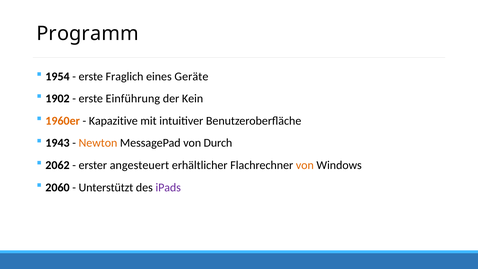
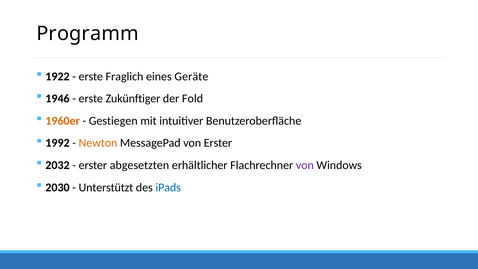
1954: 1954 -> 1922 (58, 76)
1902: 1902 -> 1946 (58, 99)
Einführung: Einführung -> Zukünftiger (133, 99)
Kein: Kein -> Fold (193, 99)
Kapazitive: Kapazitive -> Gestiegen (113, 121)
1943: 1943 -> 1992 (58, 143)
von Durch: Durch -> Erster (218, 143)
2062: 2062 -> 2032 (58, 165)
angesteuert: angesteuert -> abgesetzten (139, 165)
von colour: orange -> purple (305, 165)
2060: 2060 -> 2030 (58, 187)
iPads colour: purple -> blue (168, 187)
